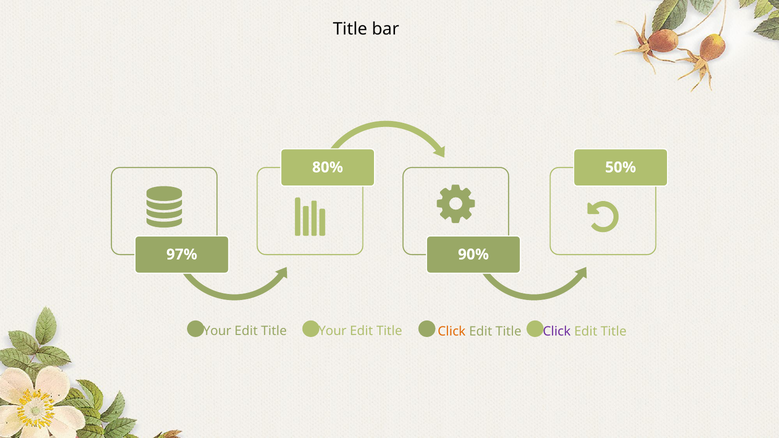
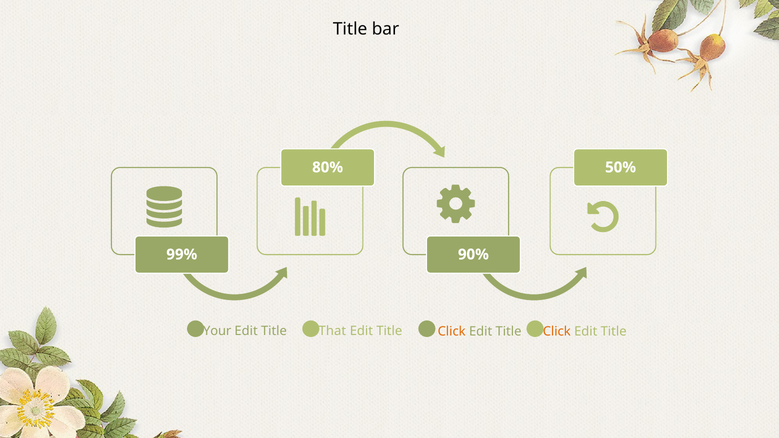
97%: 97% -> 99% (182, 255)
Title Your: Your -> That (332, 331)
Click colour: purple -> orange (557, 332)
